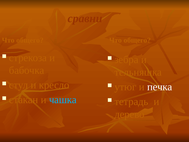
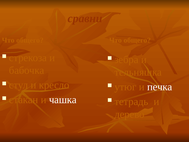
чашка colour: light blue -> white (63, 100)
